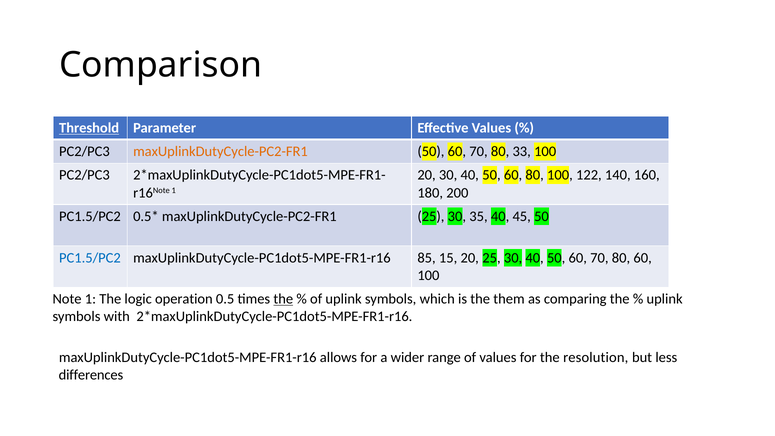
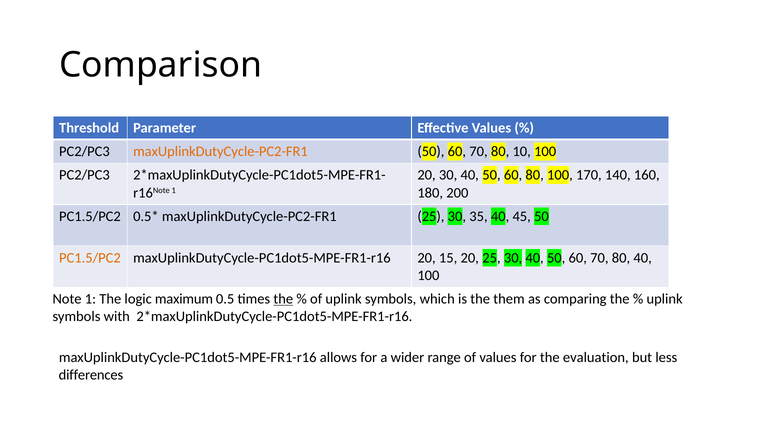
Threshold underline: present -> none (89, 128)
33: 33 -> 10 (522, 152)
122: 122 -> 170 (589, 175)
PC1.5/PC2 colour: blue -> orange (90, 258)
maxUplinkDutyCycle-PC1dot5-MPE-FR1-r16 85: 85 -> 20 (427, 258)
80 60: 60 -> 40 (643, 258)
operation: operation -> maximum (184, 299)
resolution: resolution -> evaluation (596, 358)
